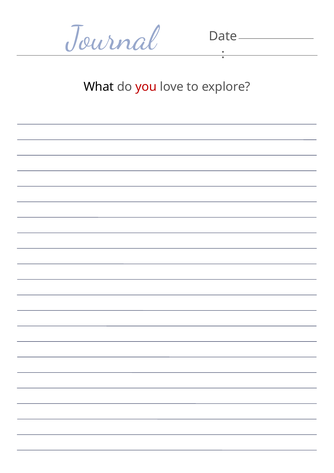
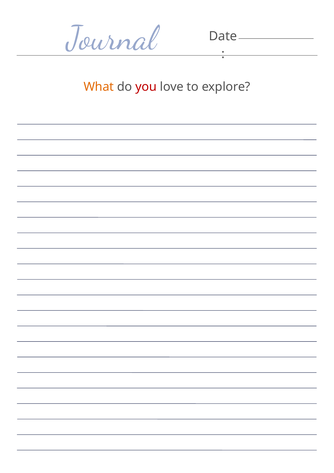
What colour: black -> orange (99, 87)
